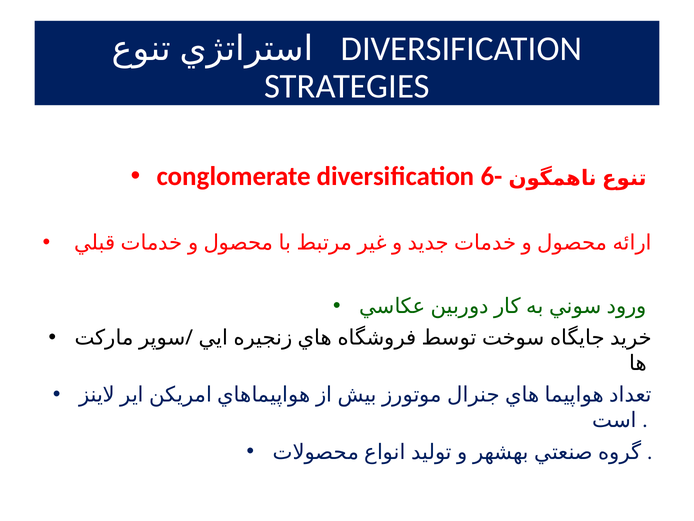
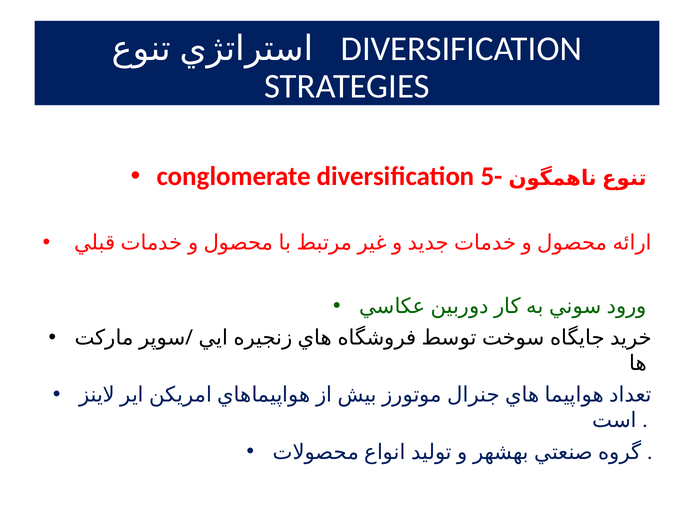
6-: 6- -> 5- (492, 176)
